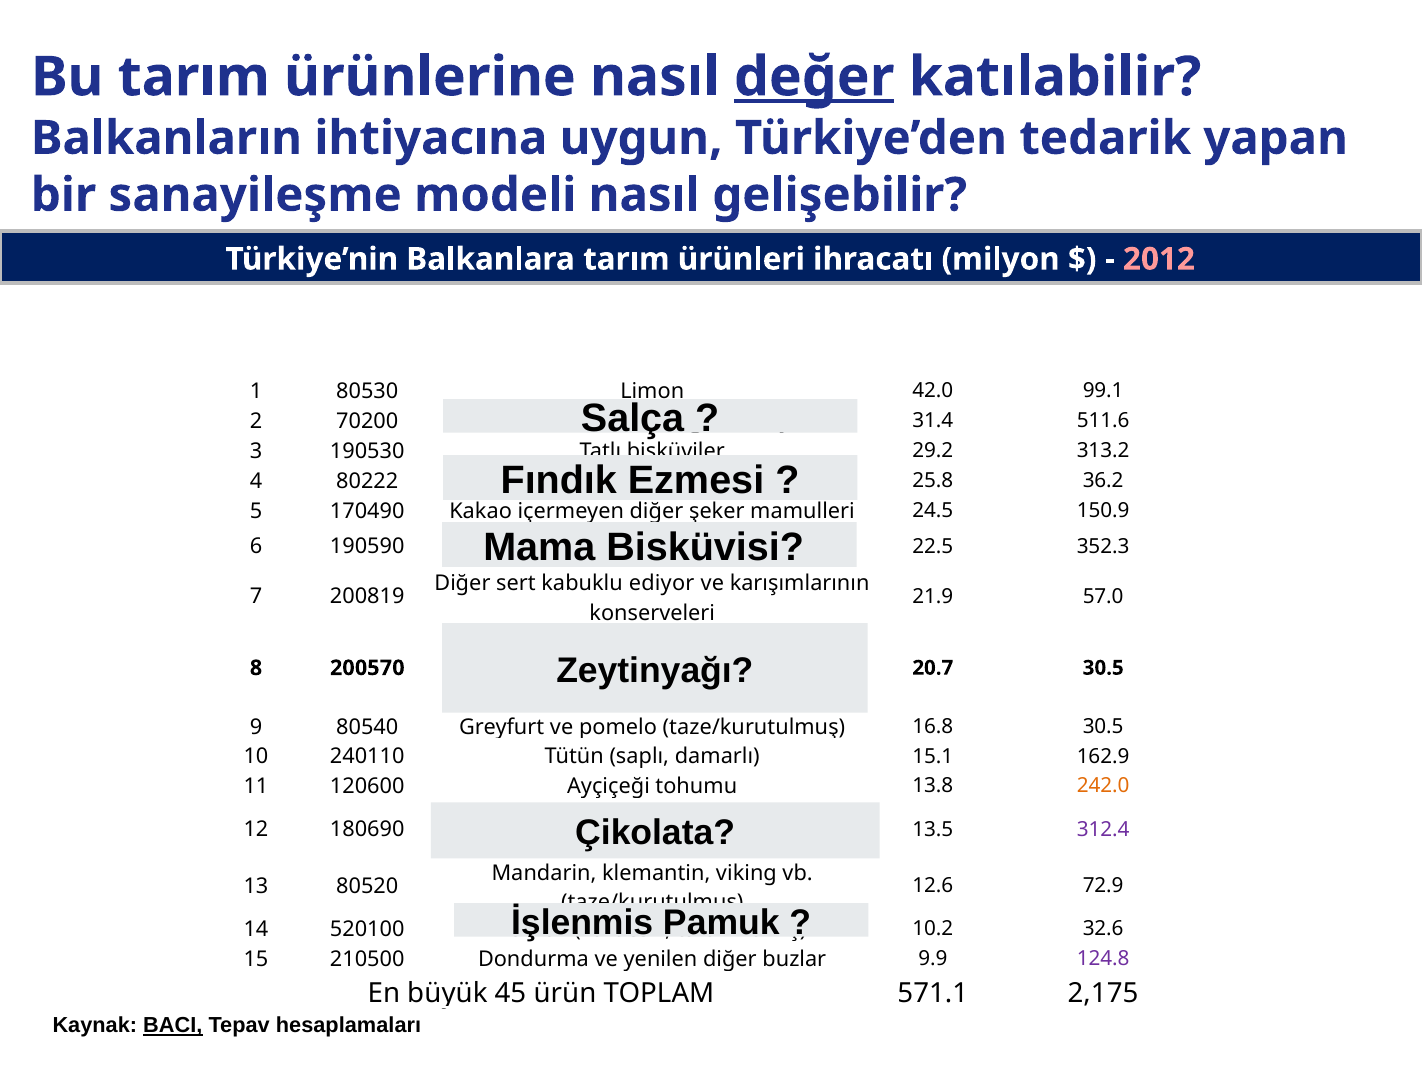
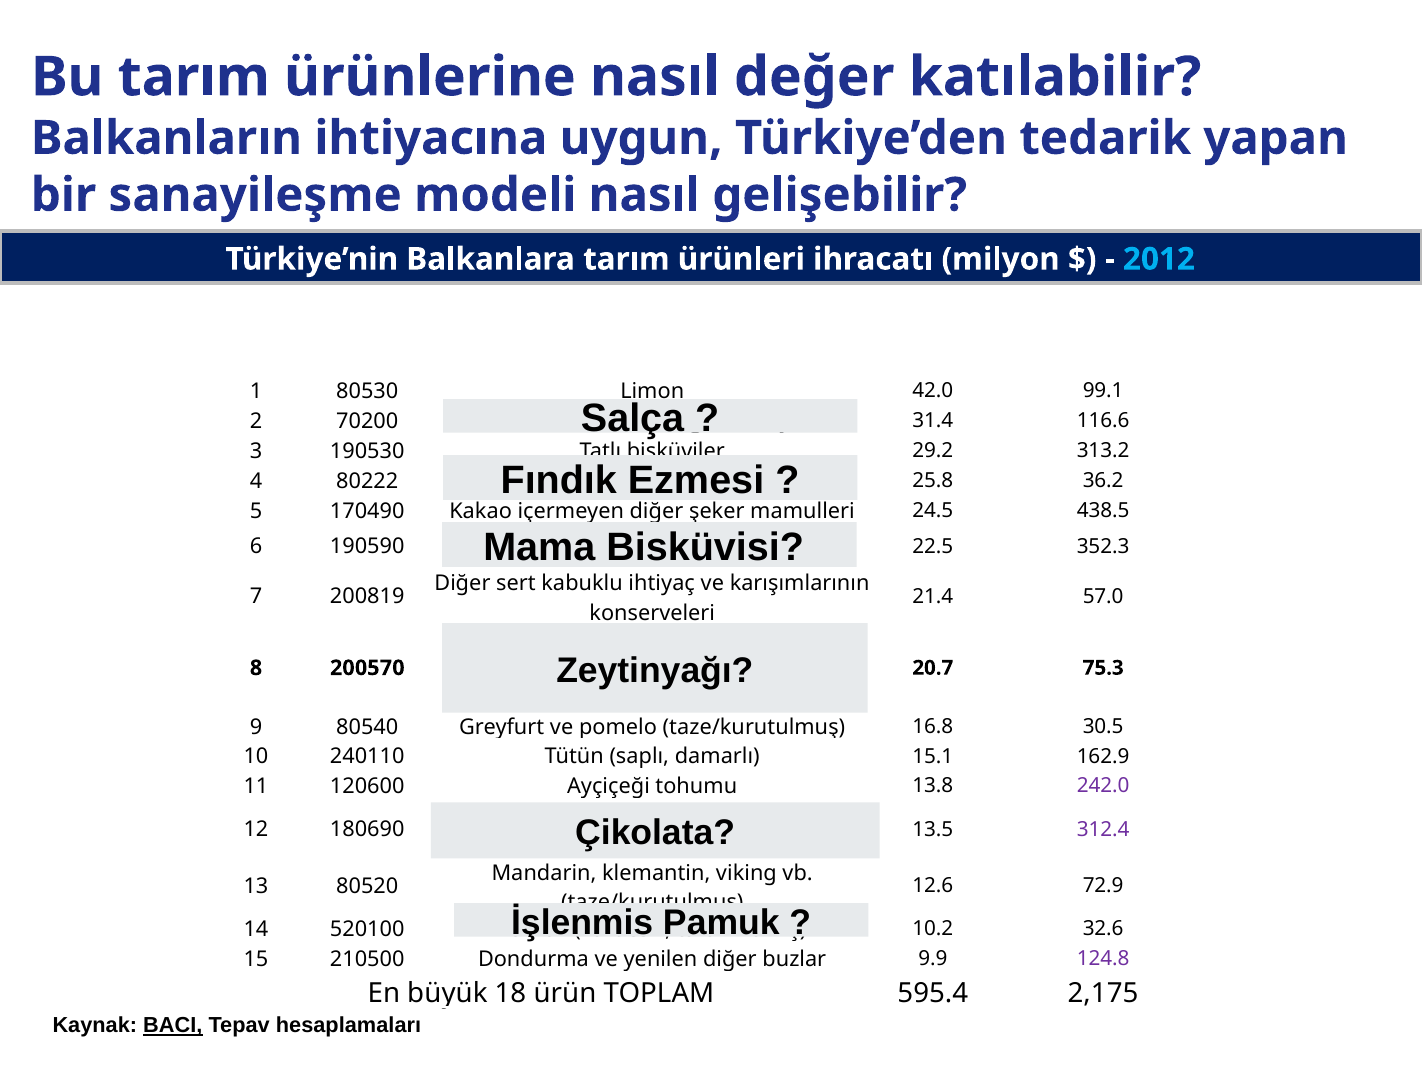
değer underline: present -> none (814, 77)
2012 colour: pink -> light blue (1159, 259)
511.6: 511.6 -> 116.6 (1103, 421)
150.9: 150.9 -> 438.5 (1103, 510)
ediyor: ediyor -> ihtiyaç (662, 583)
21.9: 21.9 -> 21.4 (933, 596)
20.7 30.5: 30.5 -> 75.3 (1103, 668)
242.0 colour: orange -> purple (1103, 786)
45: 45 -> 18 (510, 993)
571.1: 571.1 -> 595.4 (933, 993)
